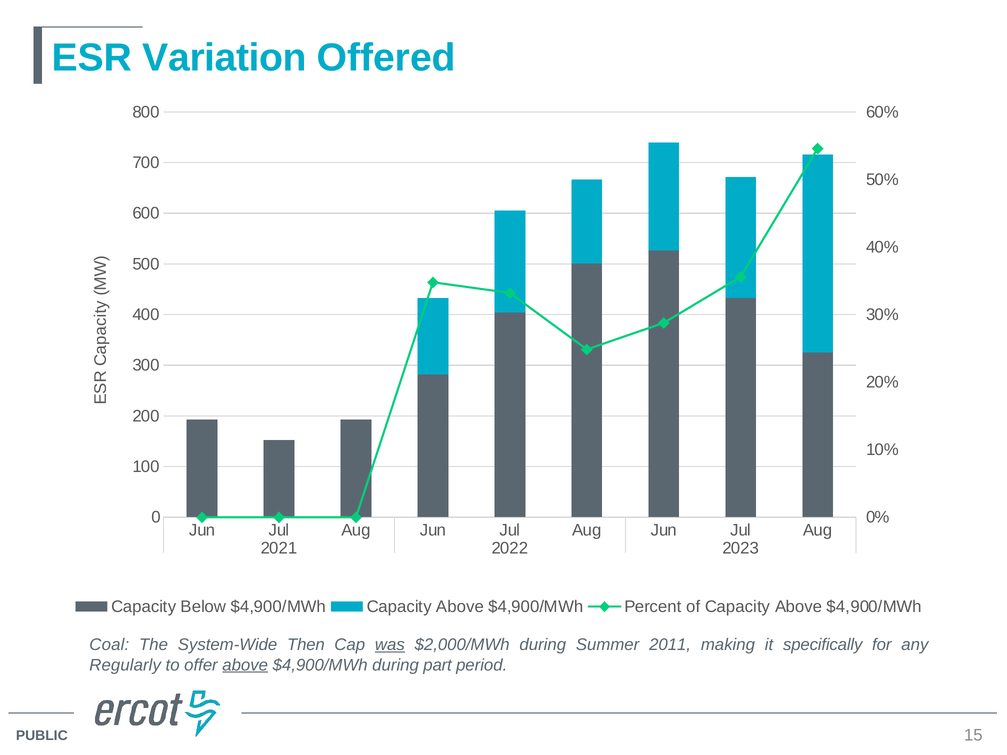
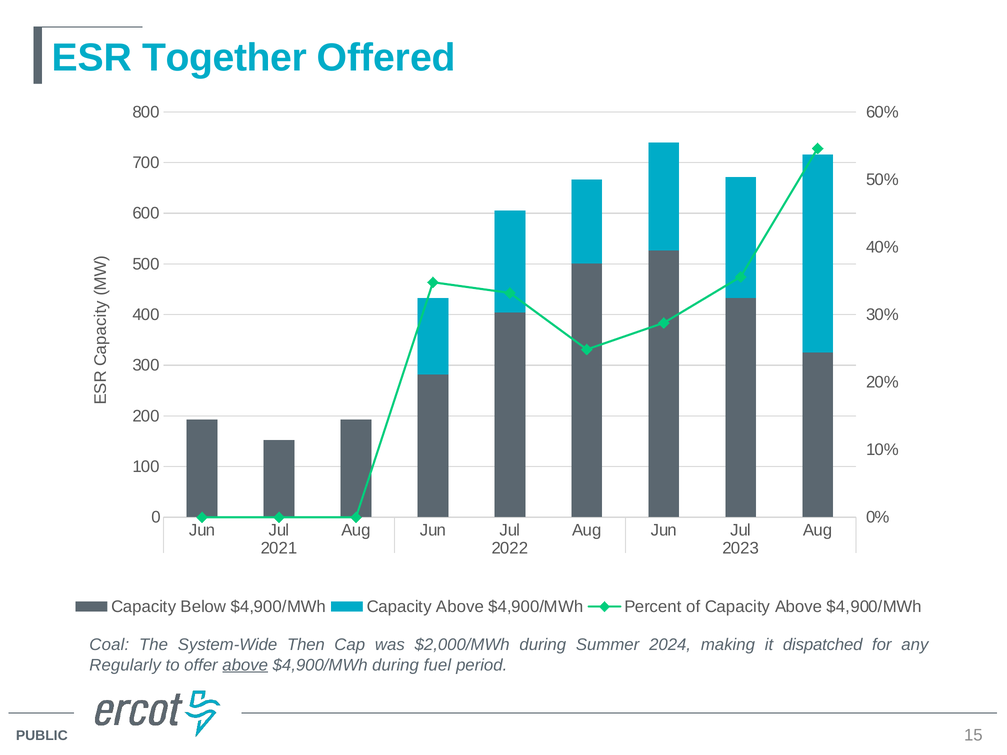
Variation: Variation -> Together (225, 58)
was underline: present -> none (390, 645)
2011: 2011 -> 2024 (670, 645)
specifically: specifically -> dispatched (823, 645)
part: part -> fuel (437, 665)
